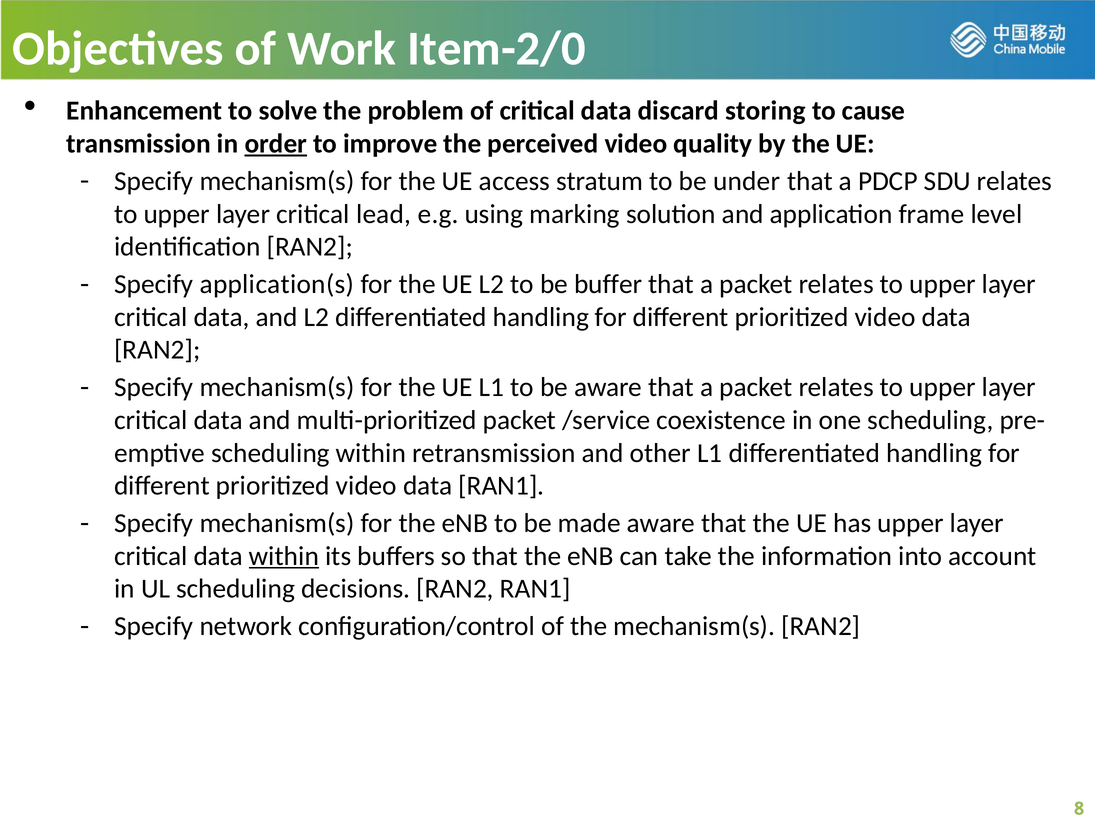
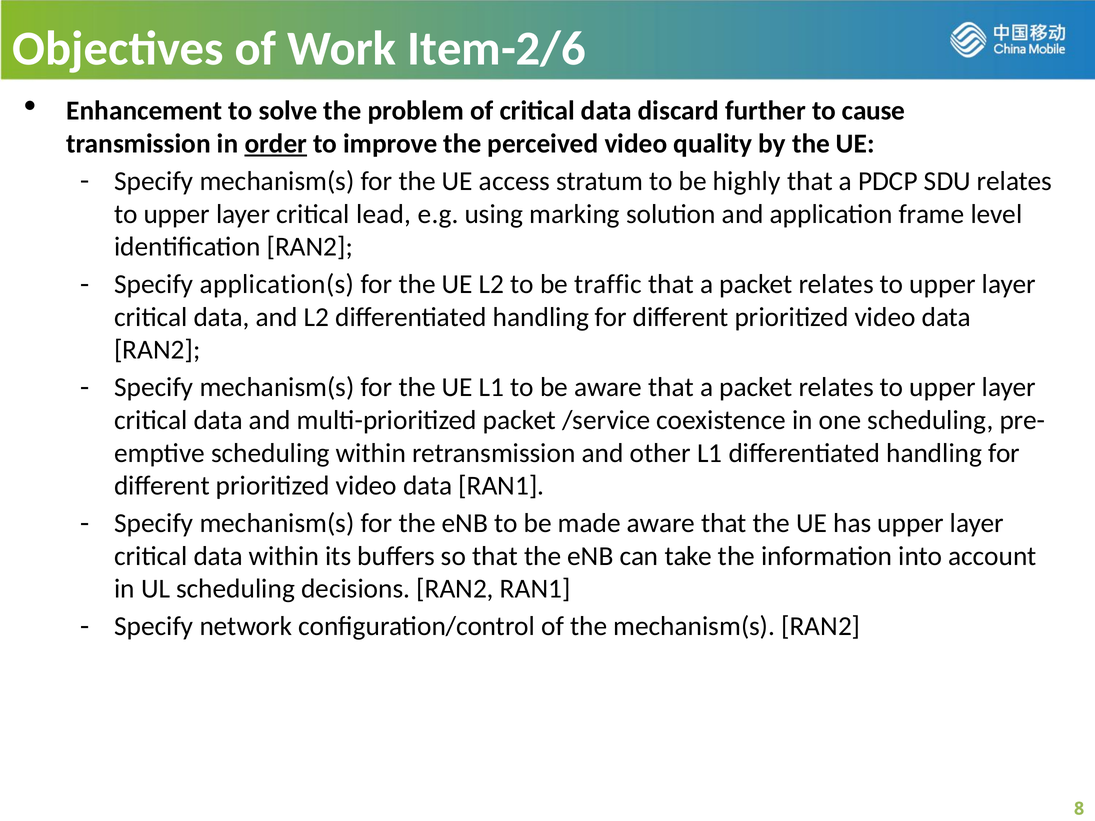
Item-2/0: Item-2/0 -> Item-2/6 (497, 49)
storing: storing -> further (765, 111)
under: under -> highly (747, 181)
buffer: buffer -> traffic (608, 284)
within underline: present -> none (284, 556)
